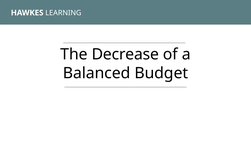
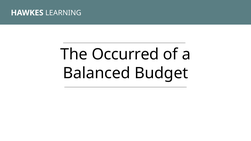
Decrease: Decrease -> Occurred (125, 54)
